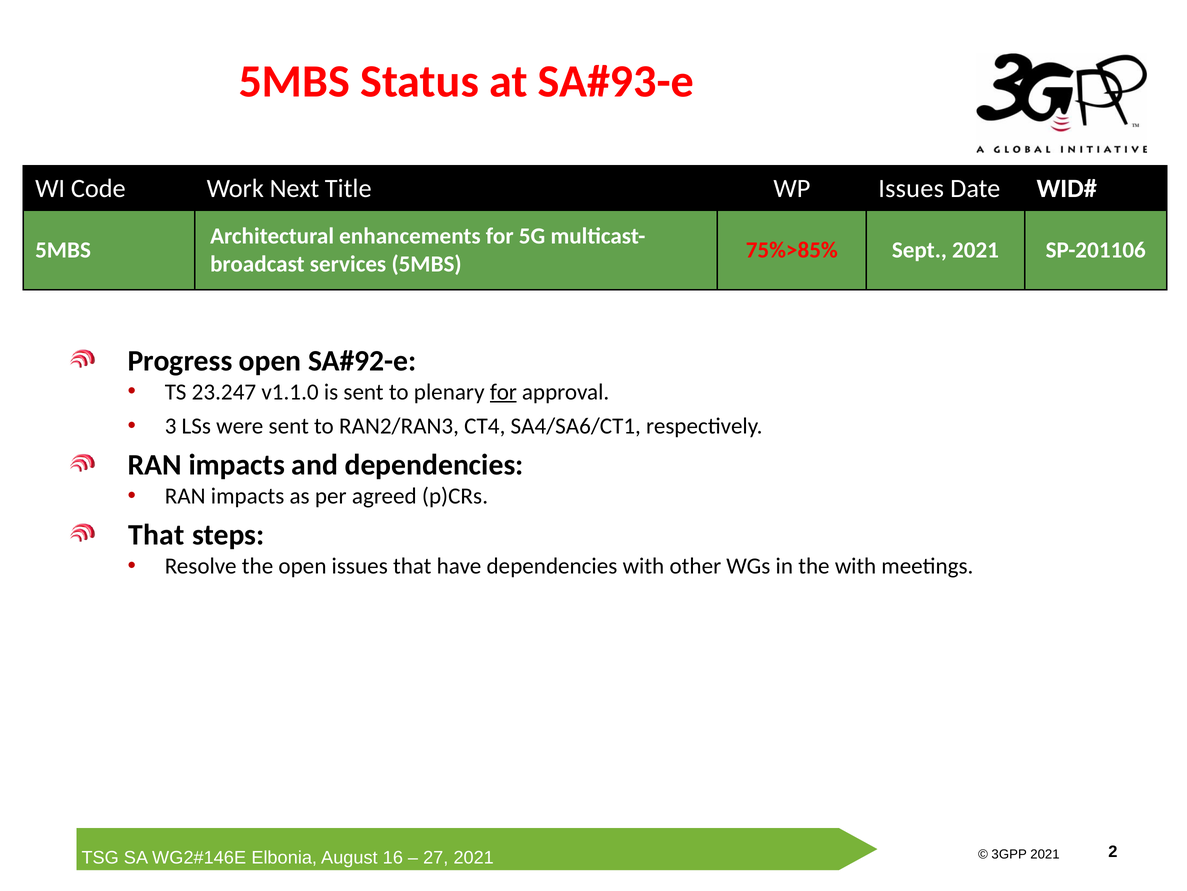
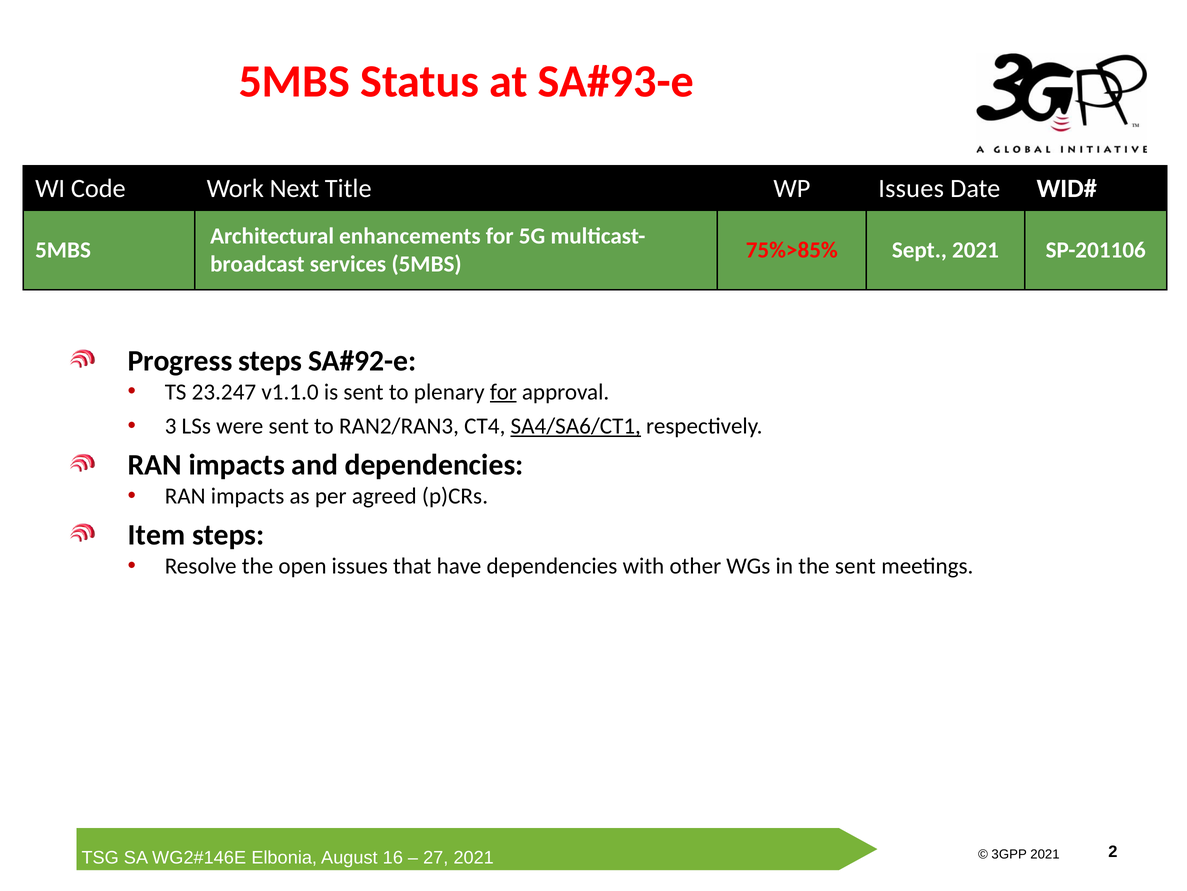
Progress open: open -> steps (270, 360)
SA4/SA6/CT1 underline: none -> present (576, 426)
That: That -> Item (156, 535)
the with: with -> sent (855, 566)
